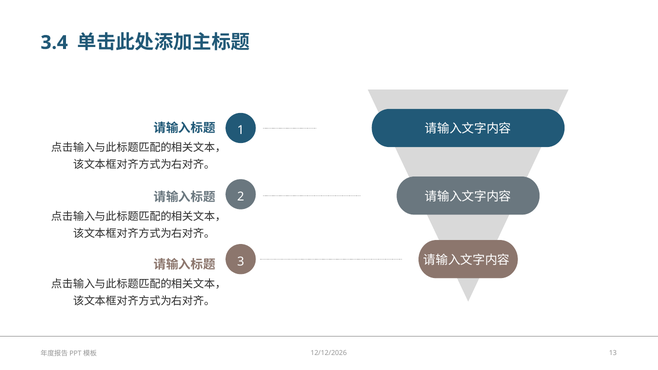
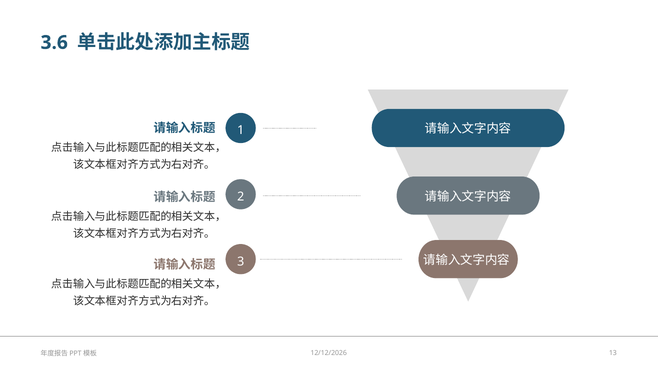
3.4: 3.4 -> 3.6 (54, 43)
